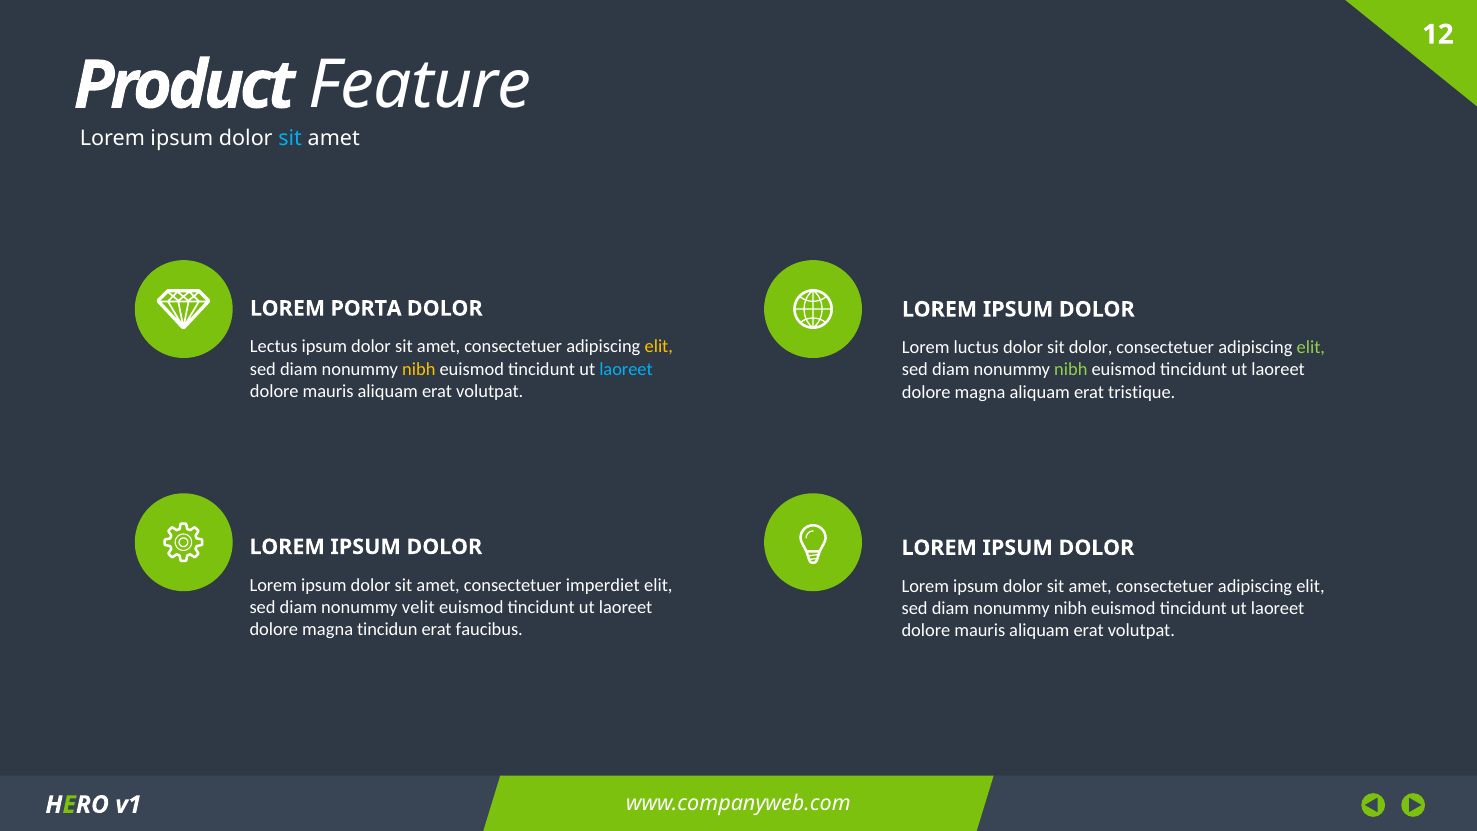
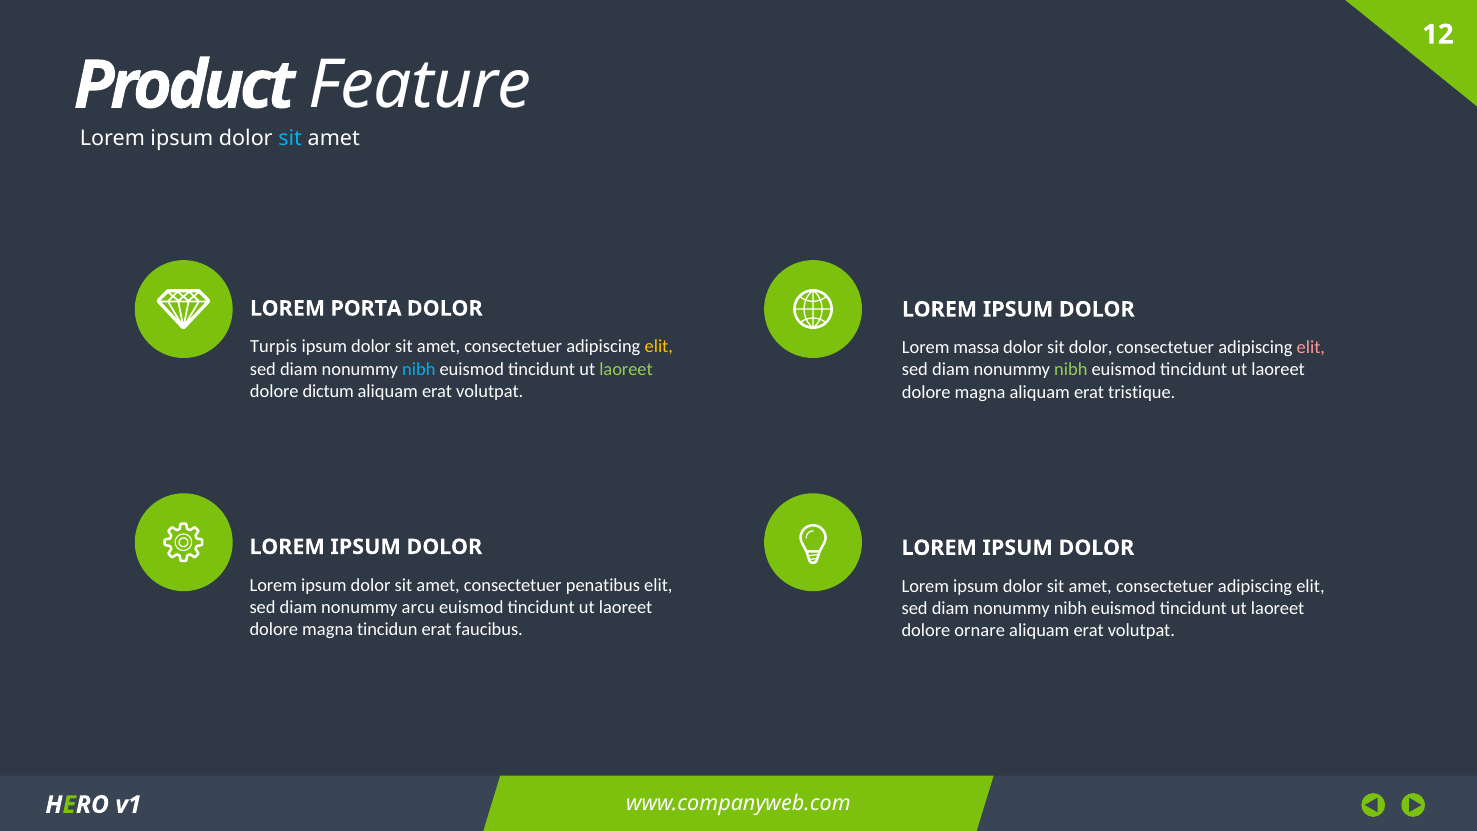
Lectus: Lectus -> Turpis (274, 347)
luctus: luctus -> massa (976, 348)
elit colour: light green -> pink (1311, 348)
nibh colour: yellow -> light blue (419, 369)
laoreet colour: light blue -> light green (626, 369)
mauris: mauris -> dictum (328, 391)
imperdiet: imperdiet -> penatibus (603, 585)
velit: velit -> arcu (418, 607)
mauris: mauris -> ornare (980, 630)
